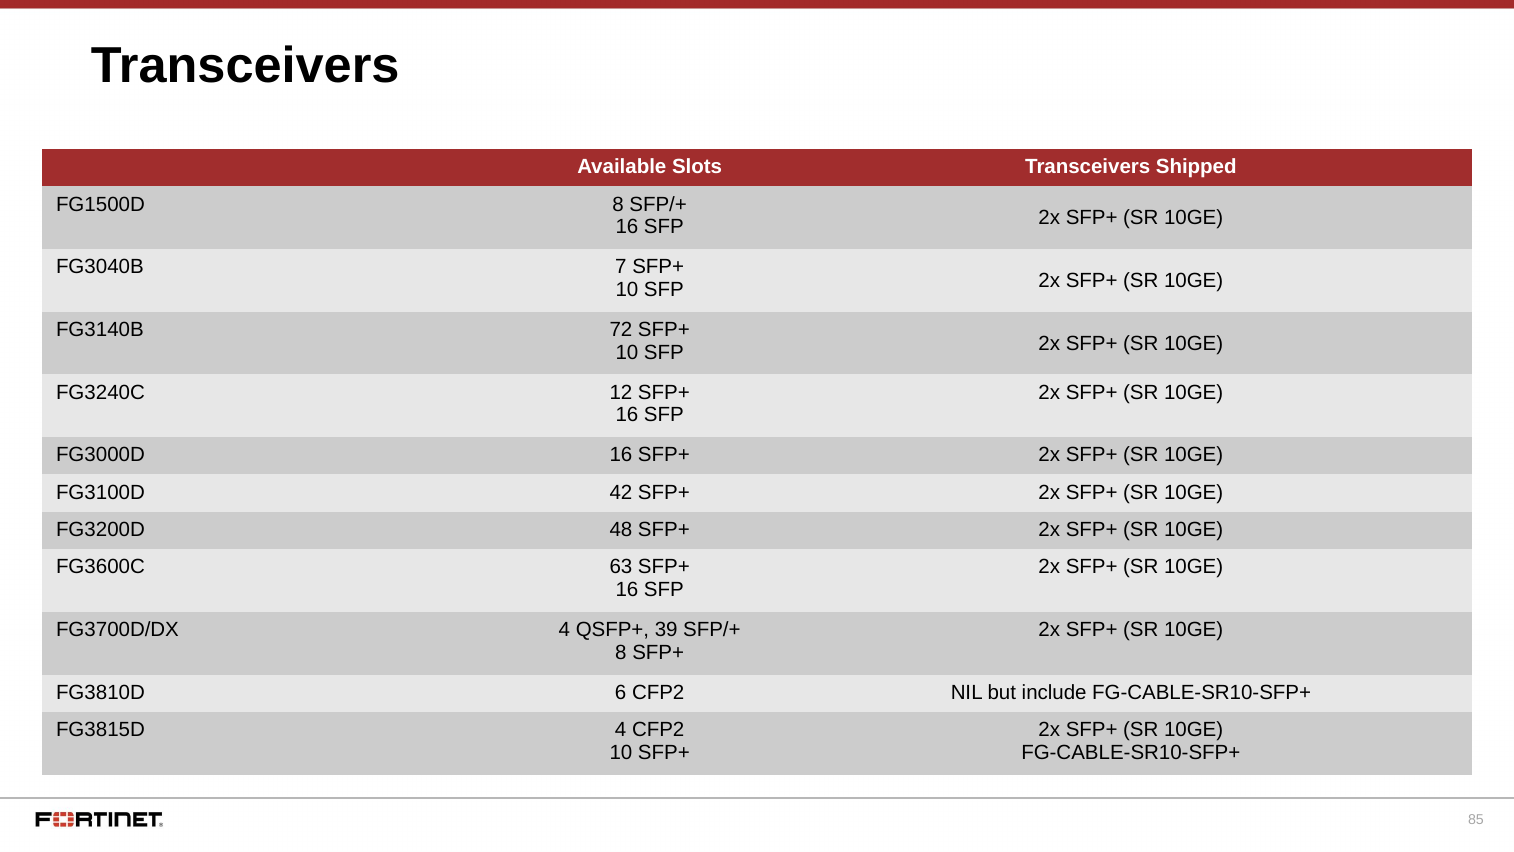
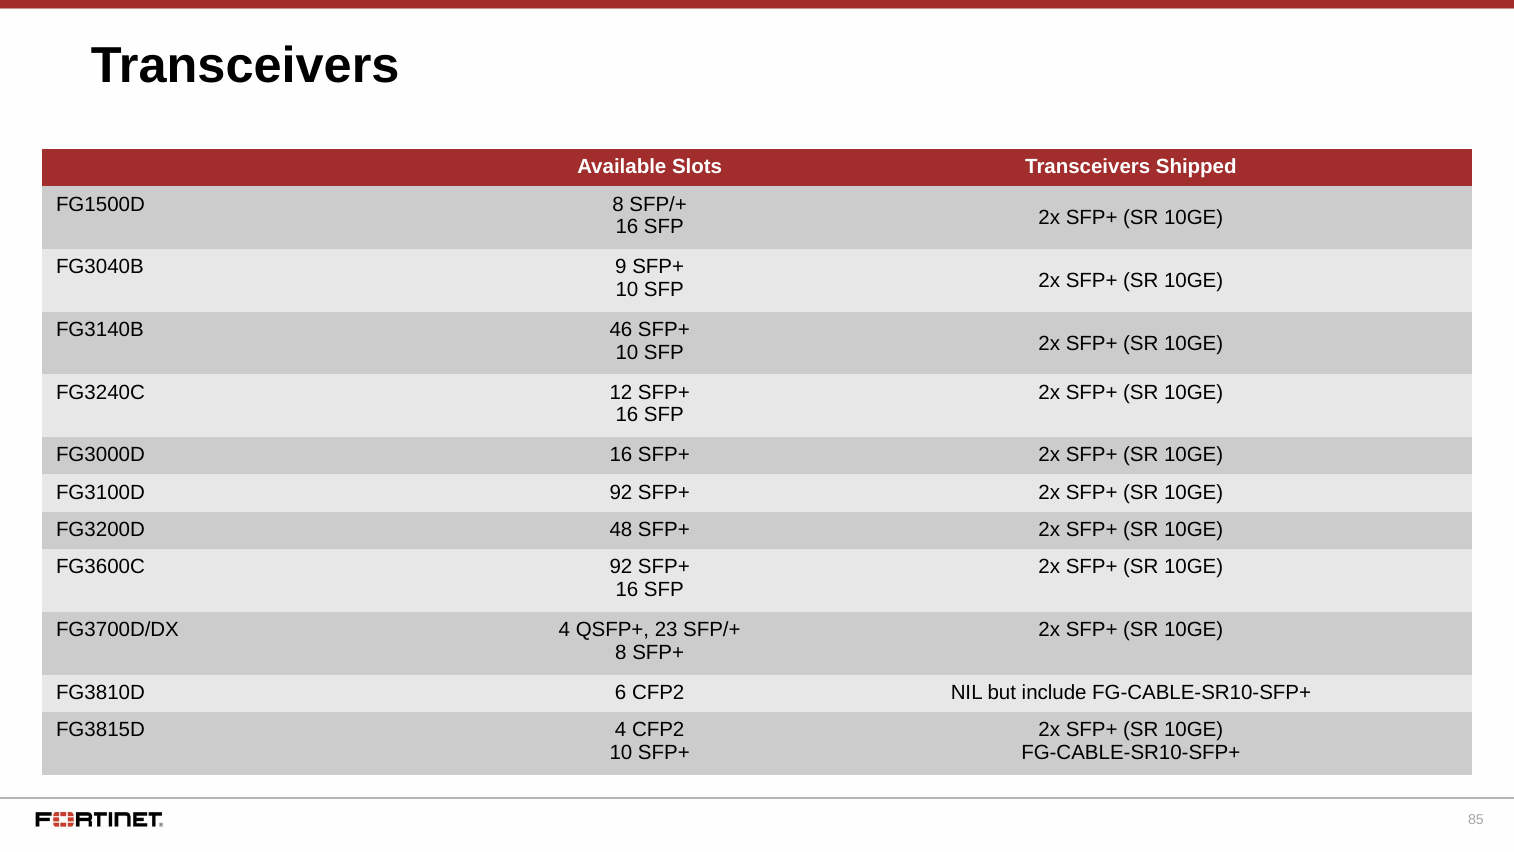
7: 7 -> 9 (621, 267)
72: 72 -> 46 (621, 330)
FG3100D 42: 42 -> 92 (621, 492)
FG3600C 63: 63 -> 92 (621, 567)
39: 39 -> 23 (666, 630)
